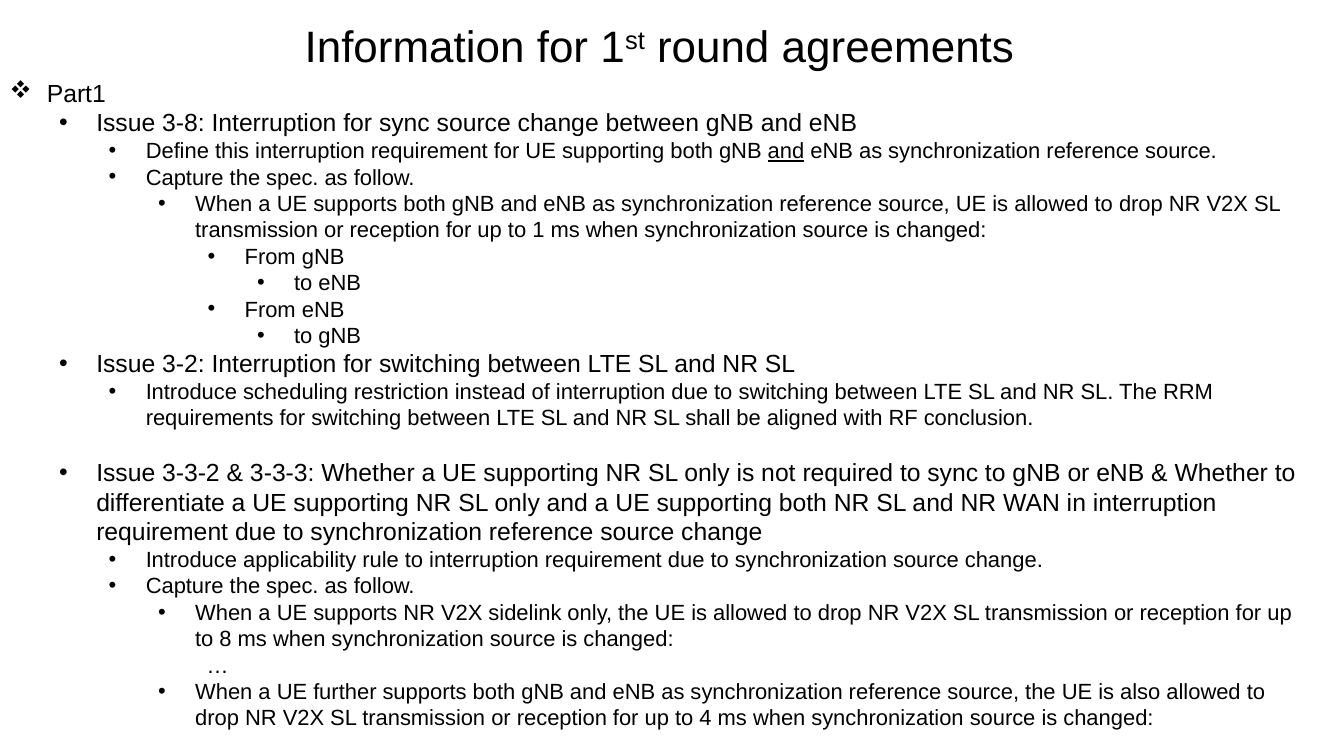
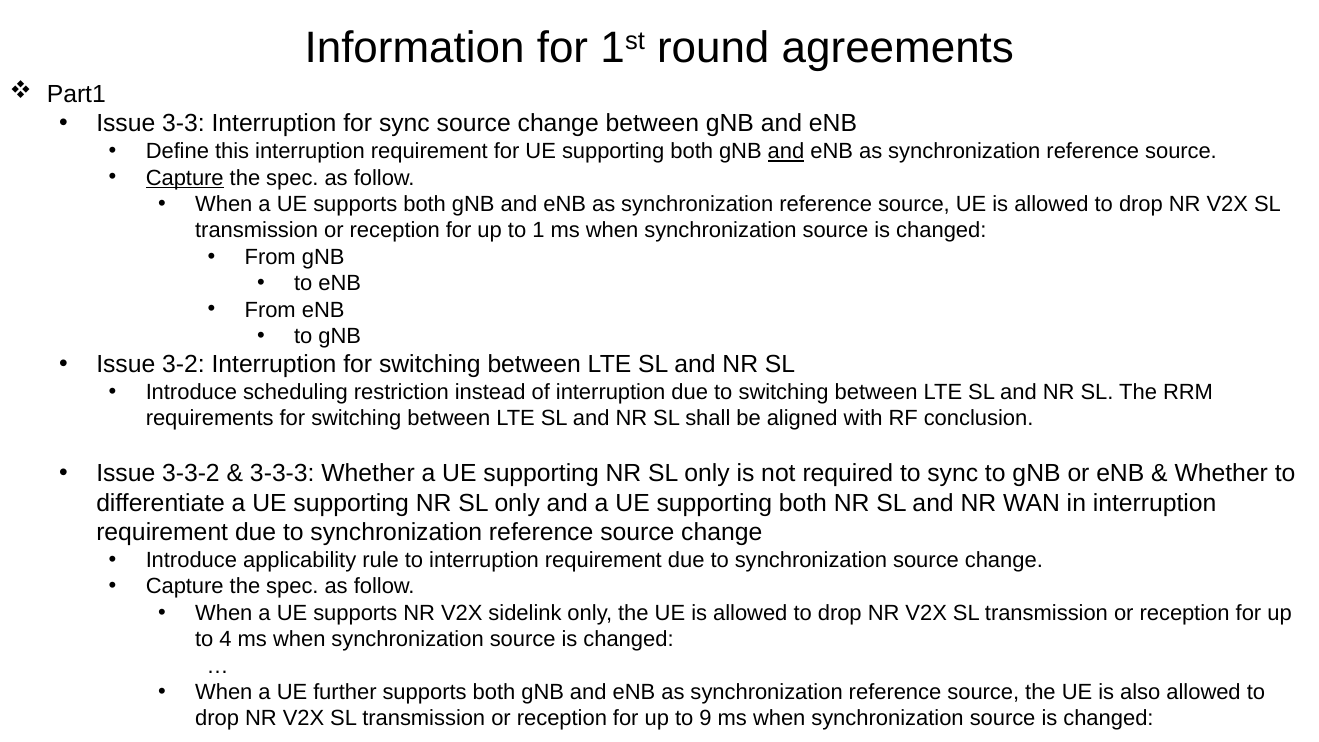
3-8: 3-8 -> 3-3 (183, 124)
Capture underline: none -> present (185, 178)
8: 8 -> 4 (226, 639)
4: 4 -> 9 (705, 719)
